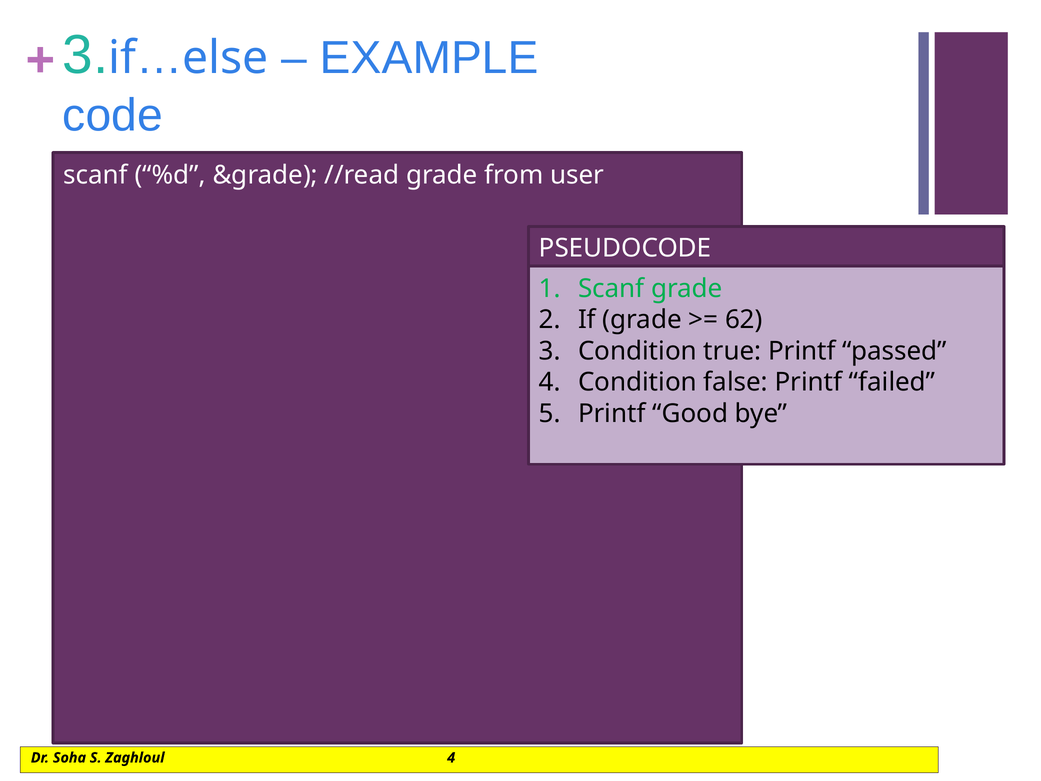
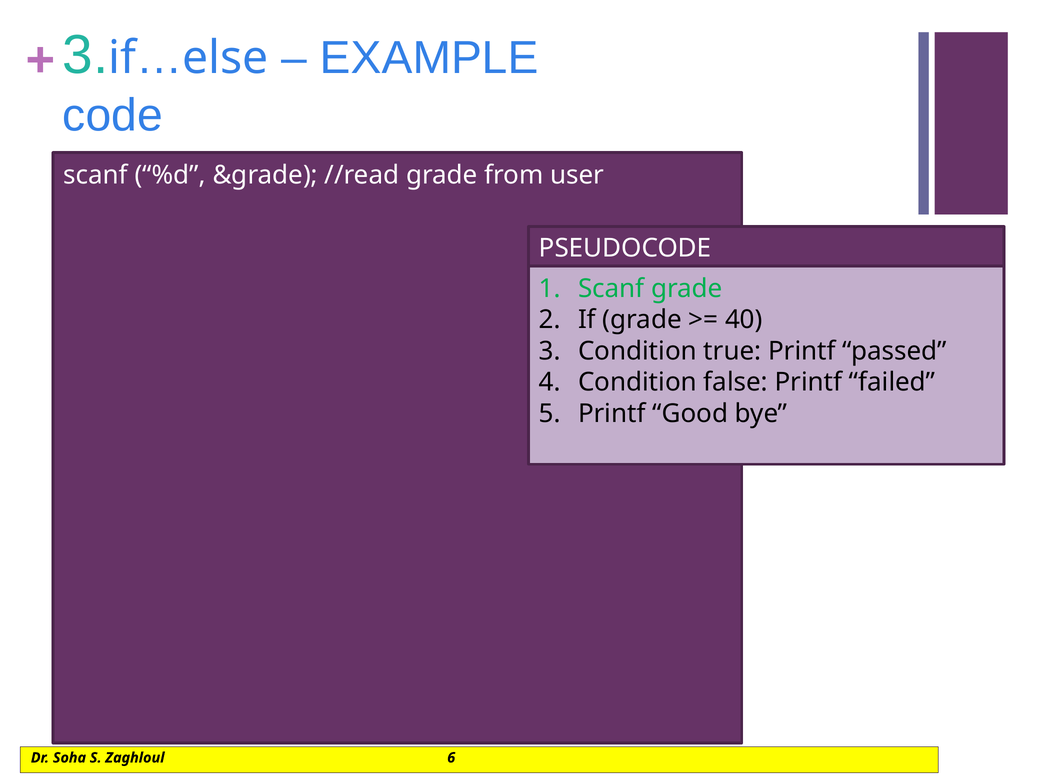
62: 62 -> 40 (744, 320)
Zaghloul 4: 4 -> 6 (451, 758)
